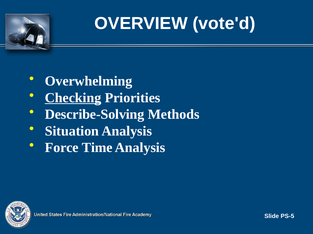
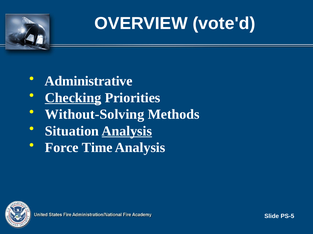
Overwhelming: Overwhelming -> Administrative (89, 81)
Describe-Solving: Describe-Solving -> Without-Solving (95, 115)
Analysis underline: none -> present (127, 131)
